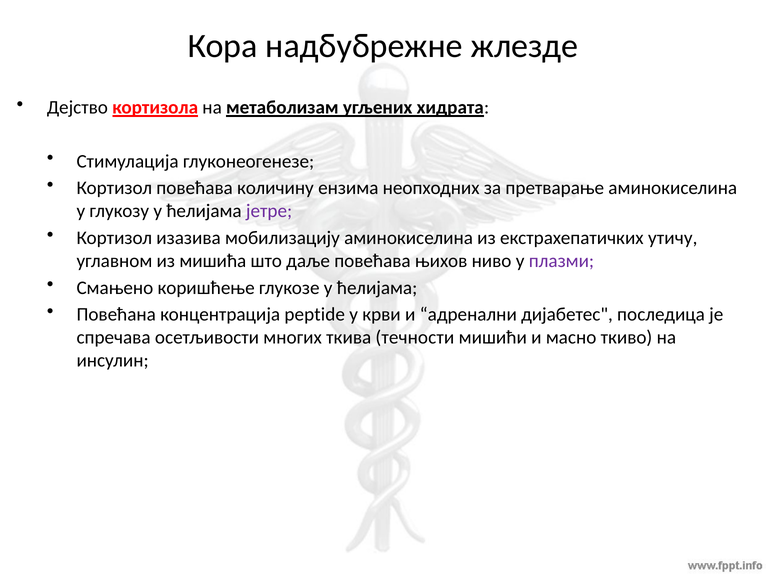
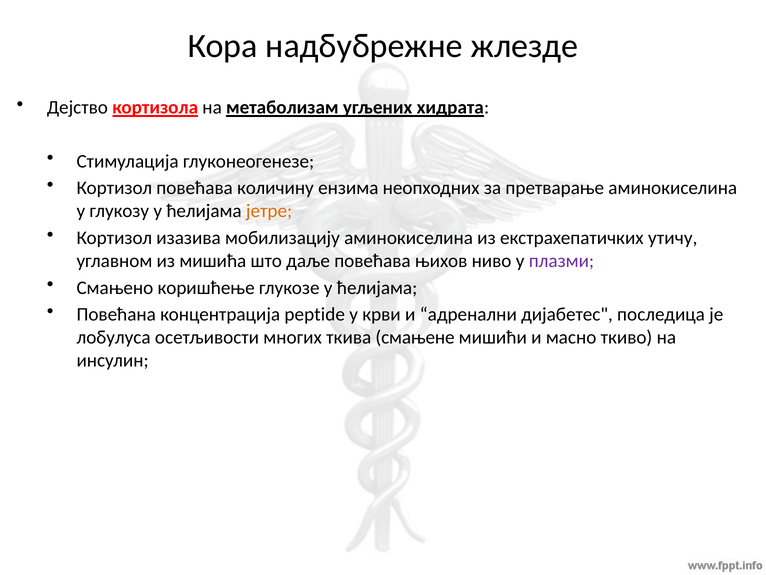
јетре colour: purple -> orange (269, 211)
спречава: спречава -> лобулуса (114, 337)
течности: течности -> смањене (415, 337)
